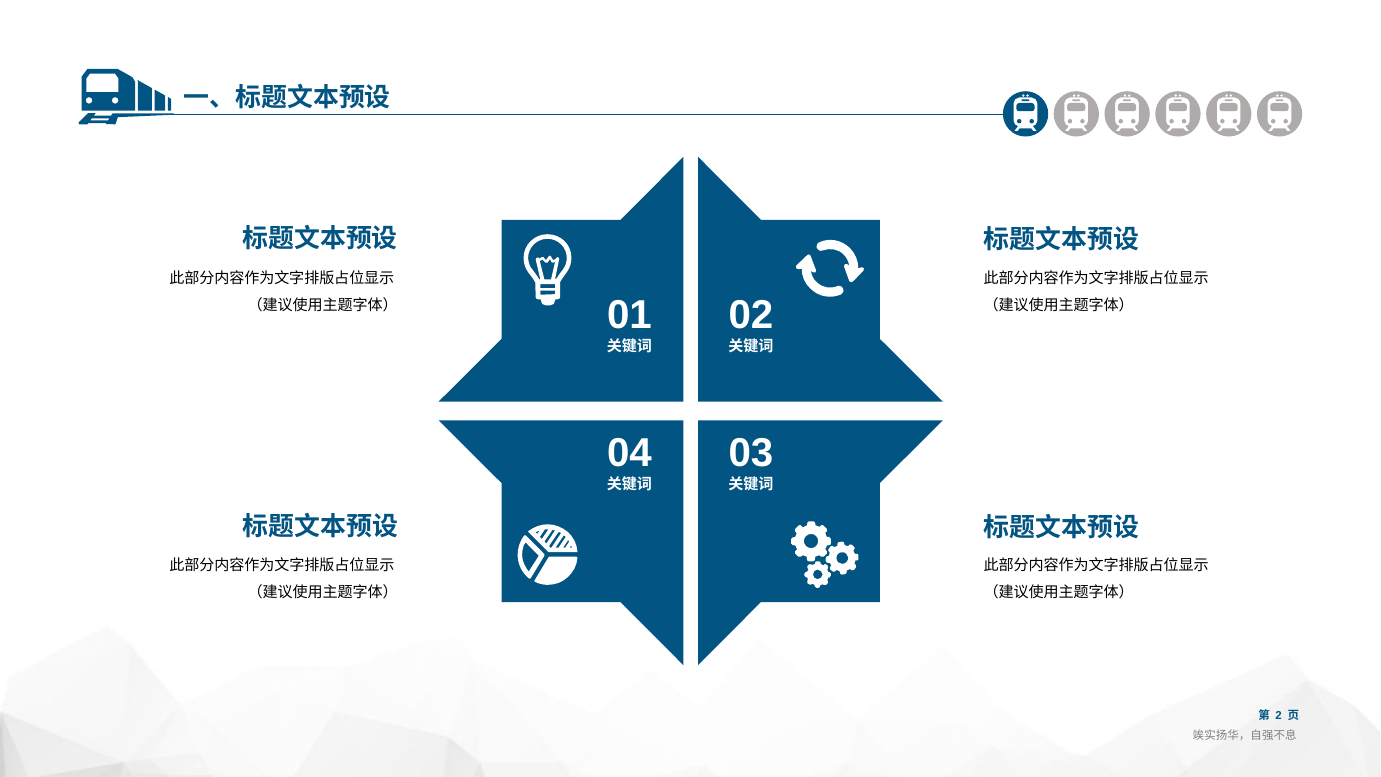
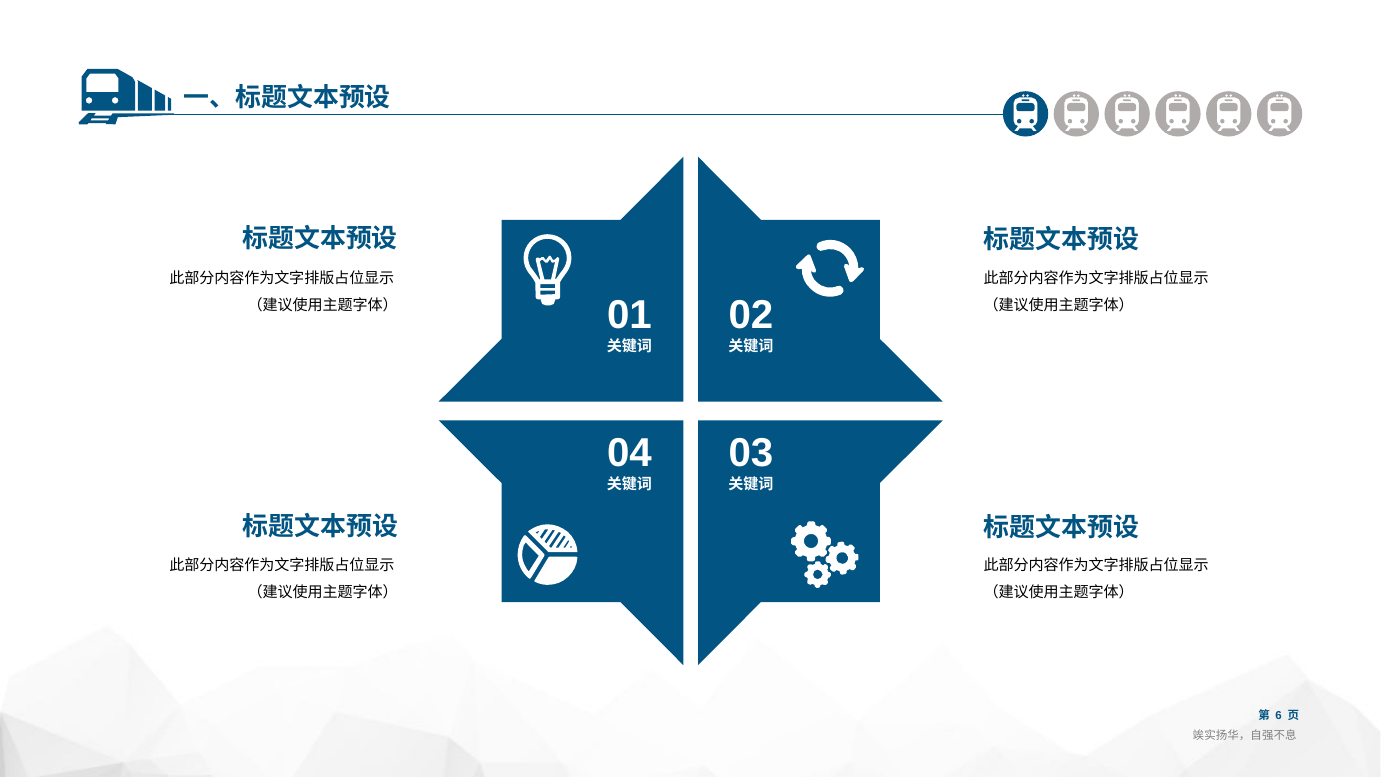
2: 2 -> 6 (1279, 716)
